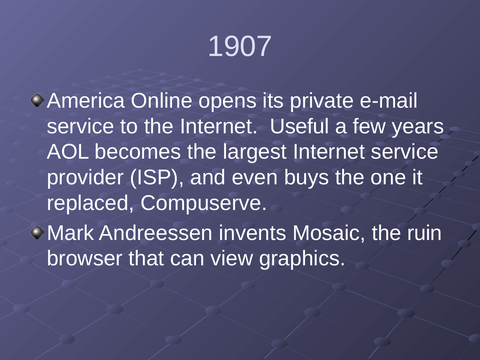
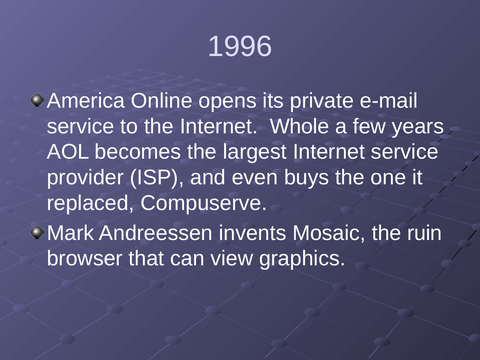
1907: 1907 -> 1996 (240, 46)
Useful: Useful -> Whole (300, 126)
